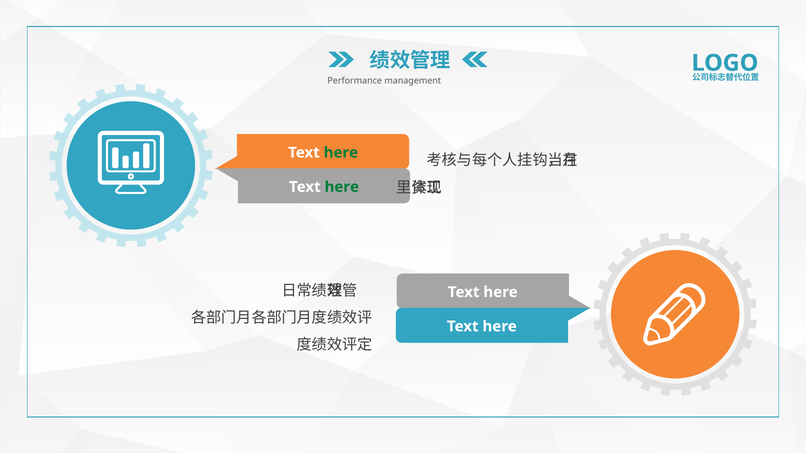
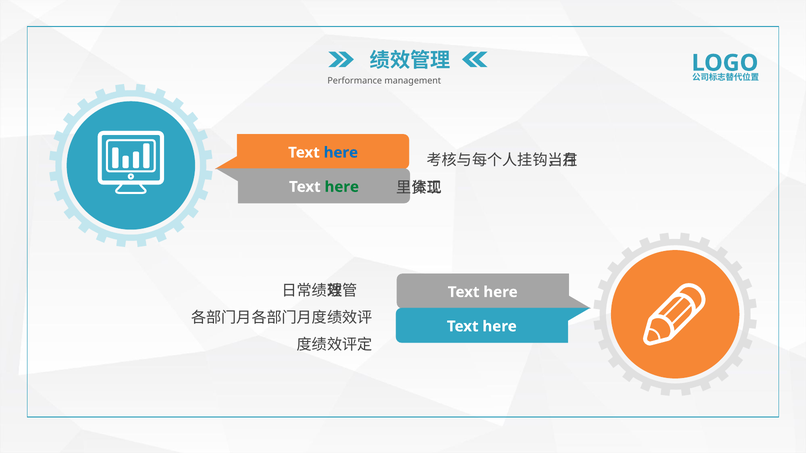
here colour: green -> blue (341, 153)
